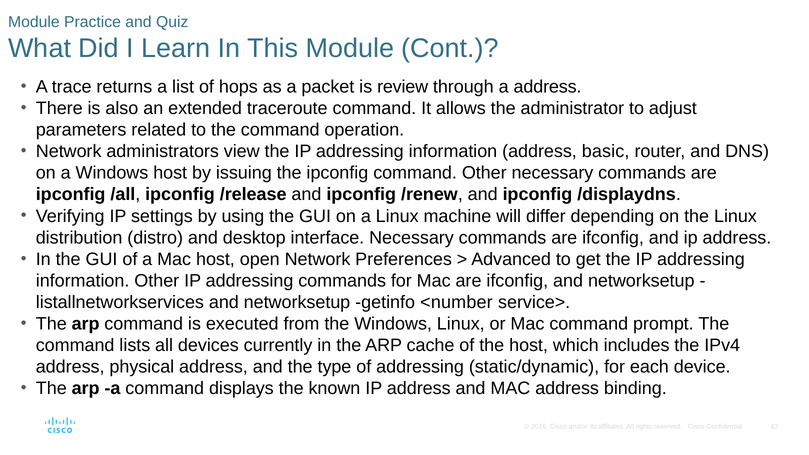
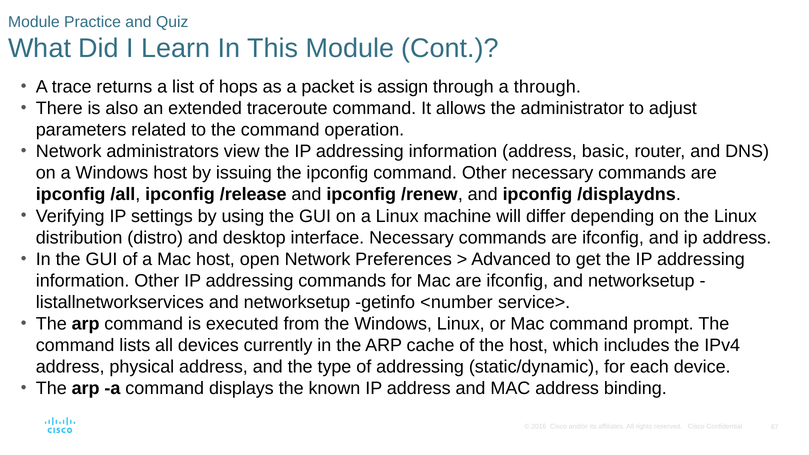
review: review -> assign (403, 87)
a address: address -> through (547, 87)
